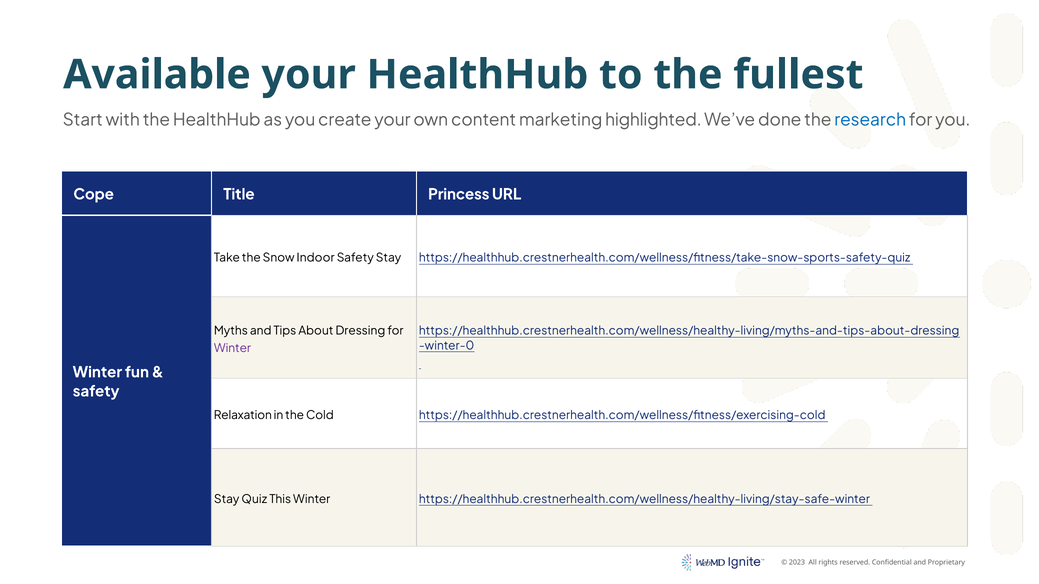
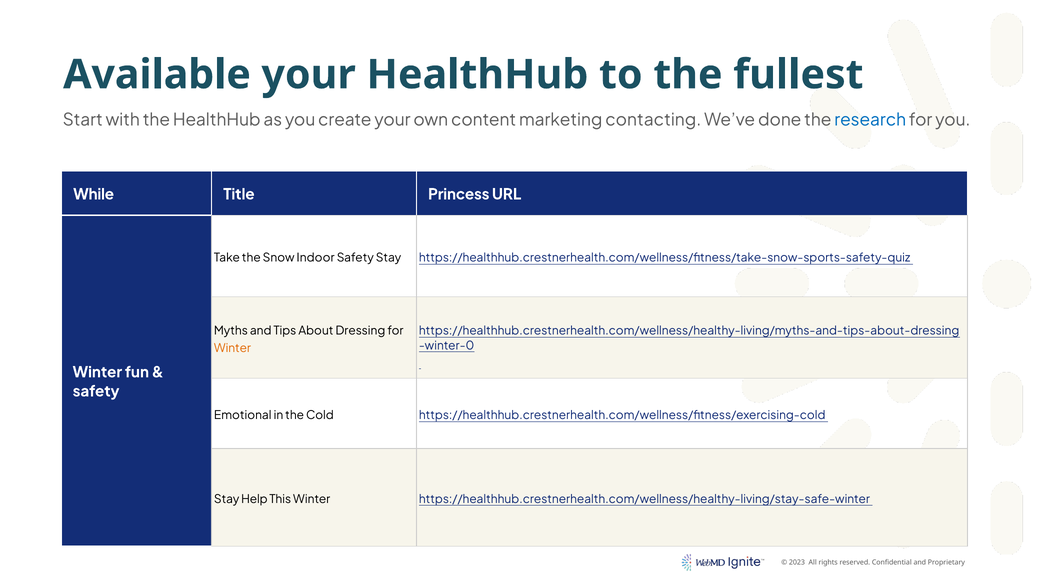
highlighted: highlighted -> contacting (653, 120)
Cope: Cope -> While (94, 195)
Winter colour: purple -> orange (232, 348)
Relaxation: Relaxation -> Emotional (243, 416)
Quiz: Quiz -> Help (254, 500)
